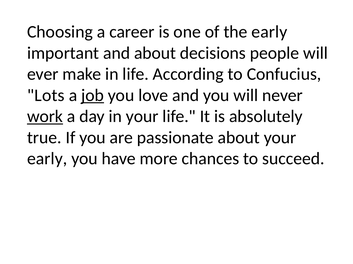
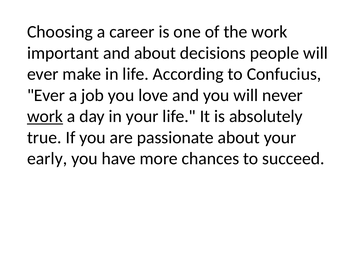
the early: early -> work (269, 32)
Lots: Lots -> Ever (46, 95)
job underline: present -> none (93, 95)
